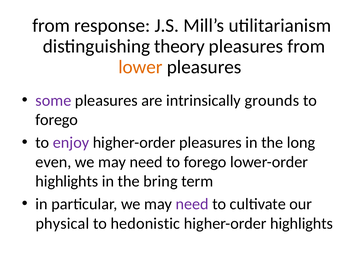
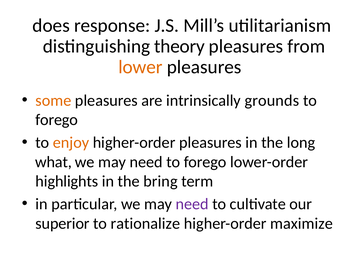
from: from -> does (51, 26)
some colour: purple -> orange (53, 100)
enjoy colour: purple -> orange (71, 143)
even: even -> what (53, 162)
physical: physical -> superior (63, 223)
hedonistic: hedonistic -> rationalize (145, 223)
higher-order highlights: highlights -> maximize (302, 223)
